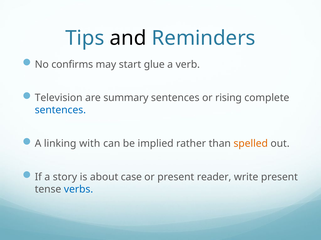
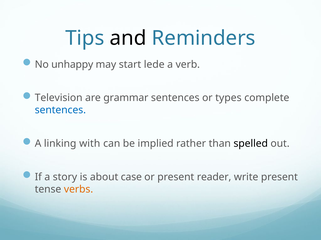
confirms: confirms -> unhappy (72, 65)
glue: glue -> lede (154, 65)
summary: summary -> grammar (126, 98)
rising: rising -> types (228, 98)
spelled colour: orange -> black (251, 144)
verbs colour: blue -> orange (79, 190)
